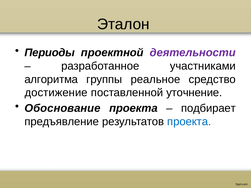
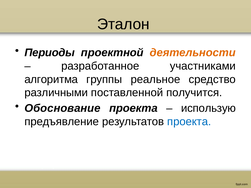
деятельности colour: purple -> orange (193, 53)
достижение: достижение -> различными (56, 93)
уточнение: уточнение -> получится (194, 93)
подбирает: подбирает -> использую (208, 108)
